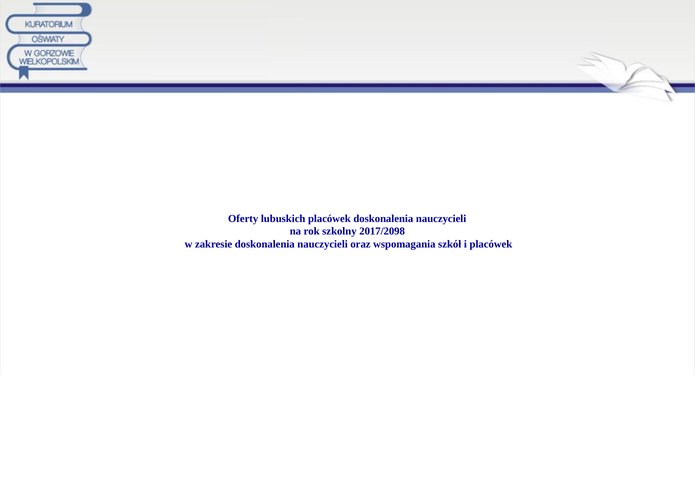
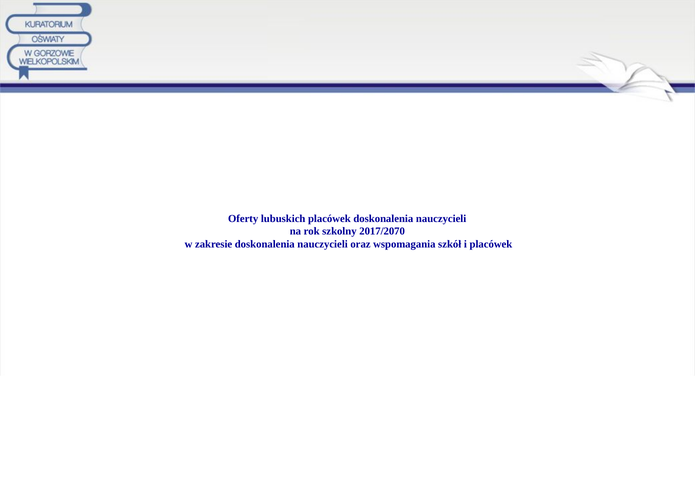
2017/2098: 2017/2098 -> 2017/2070 (382, 232)
